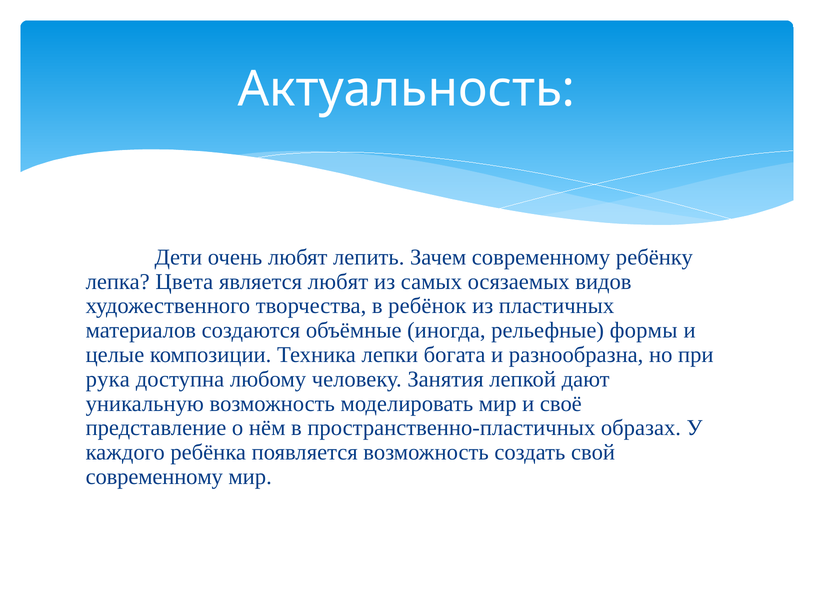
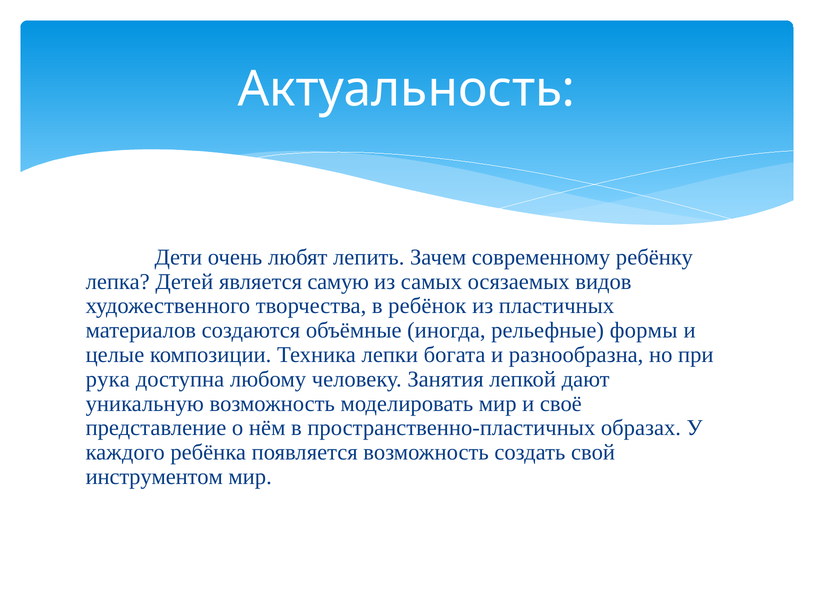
Цвета: Цвета -> Детей (184, 281)
является любят: любят -> самую (338, 281)
современному: современному -> инструментом (154, 477)
